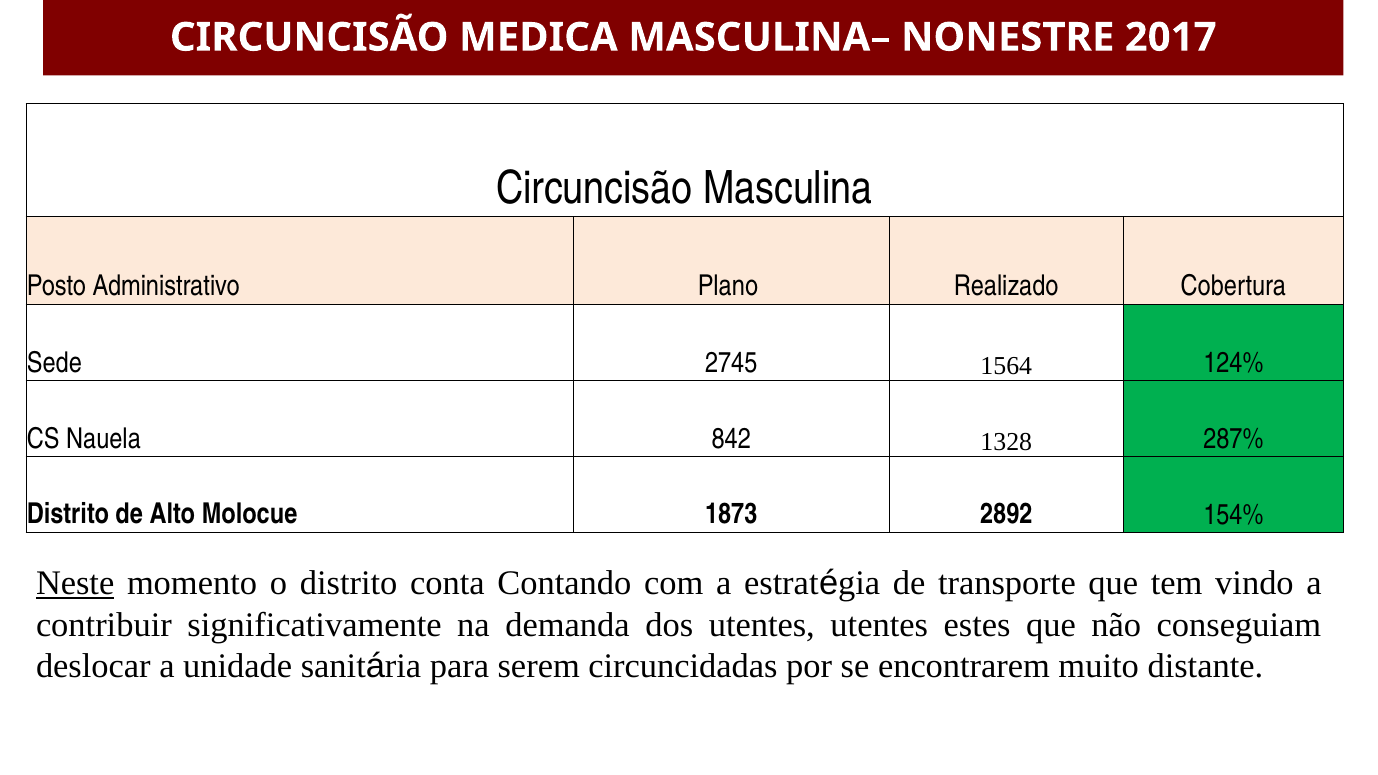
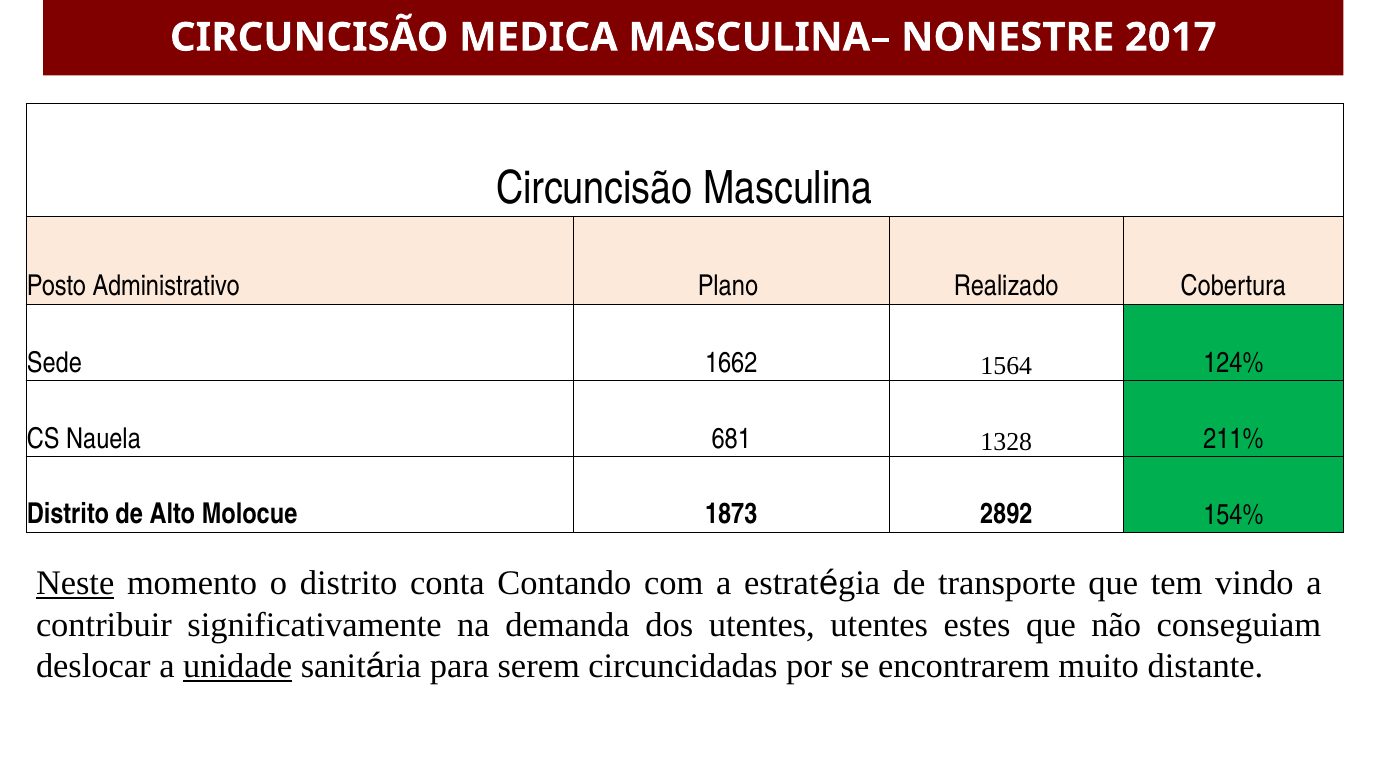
2745: 2745 -> 1662 (731, 363)
842: 842 -> 681 (731, 439)
287%: 287% -> 211% (1233, 439)
unidade underline: none -> present (238, 666)
